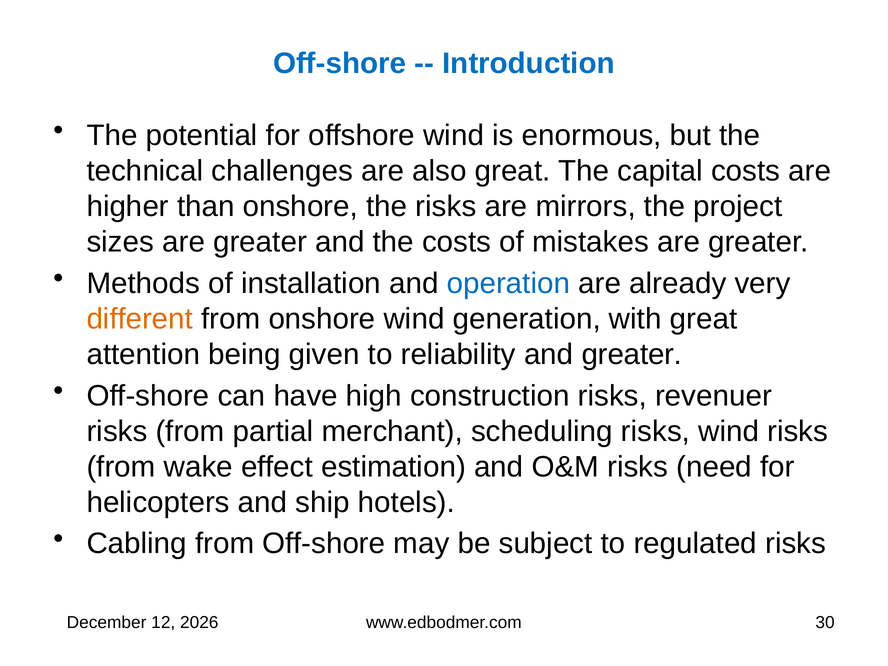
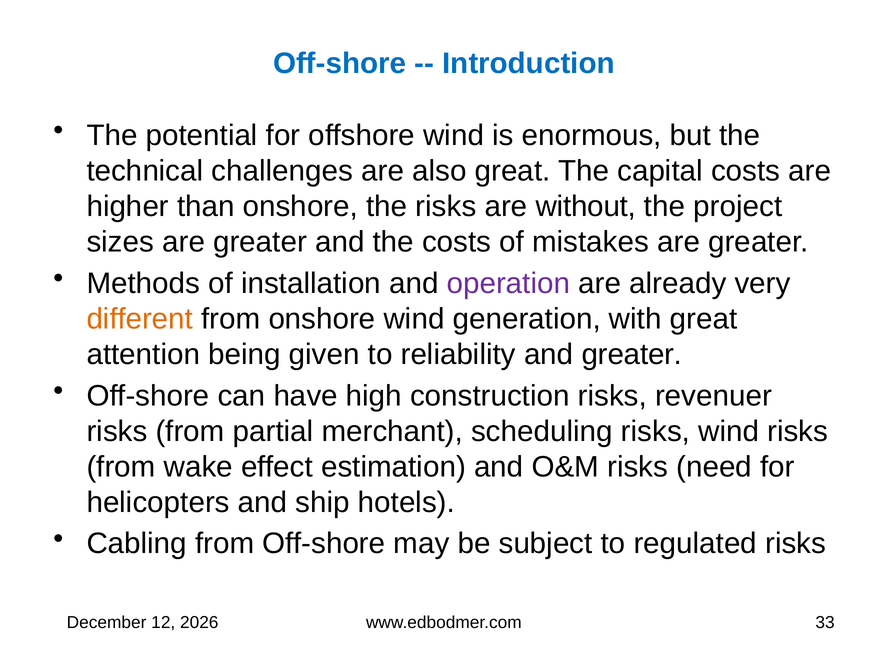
mirrors: mirrors -> without (586, 206)
operation colour: blue -> purple (508, 283)
30: 30 -> 33 (825, 623)
